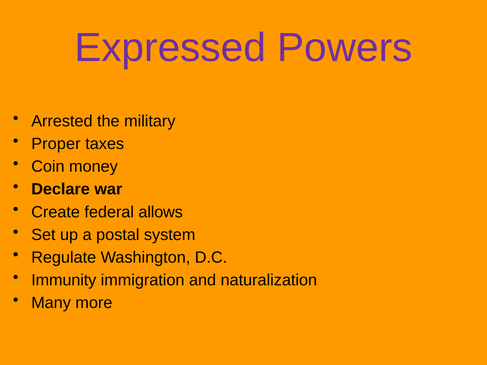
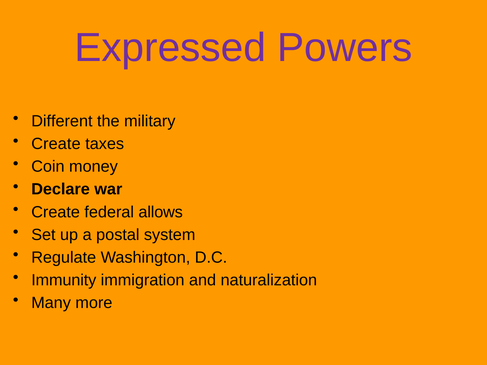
Arrested: Arrested -> Different (62, 121)
Proper: Proper -> Create (56, 144)
